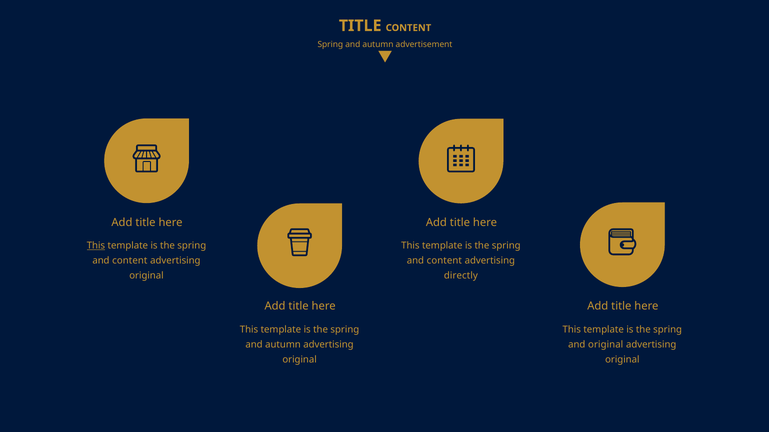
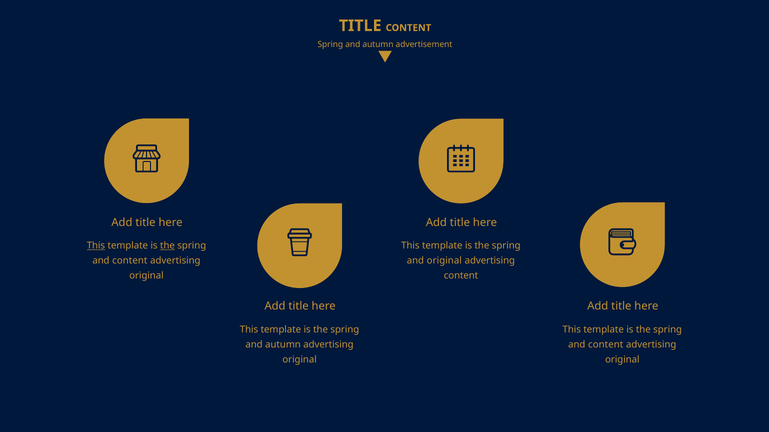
the underline: none -> present (167, 246)
content: content -> original (444, 261)
directly: directly -> content (461, 276)
original: original -> content (606, 345)
